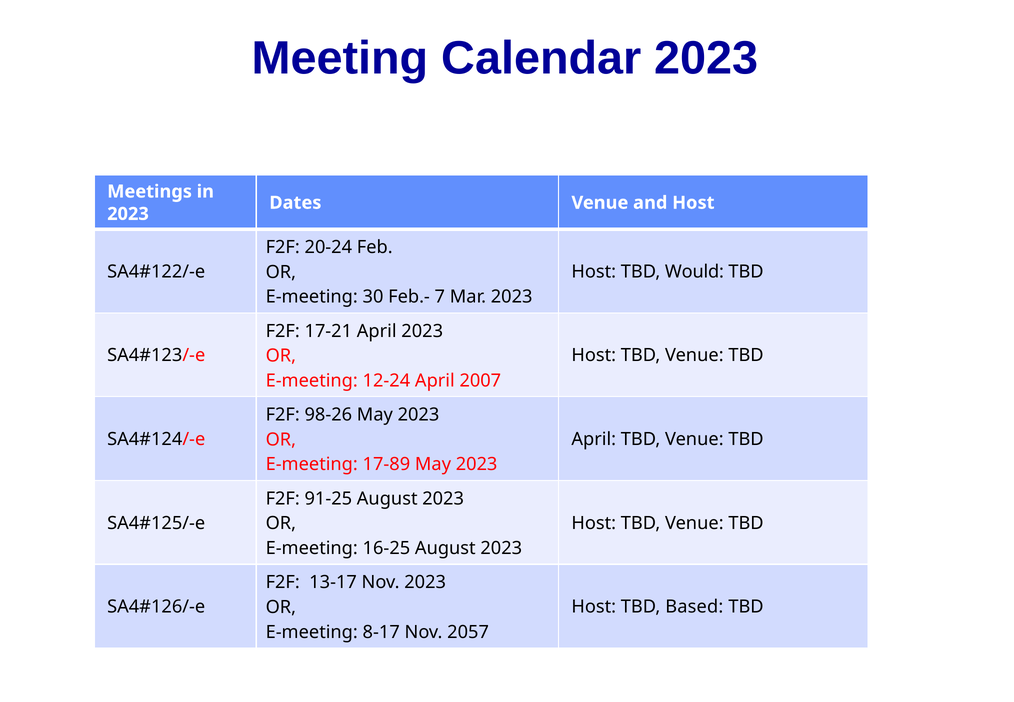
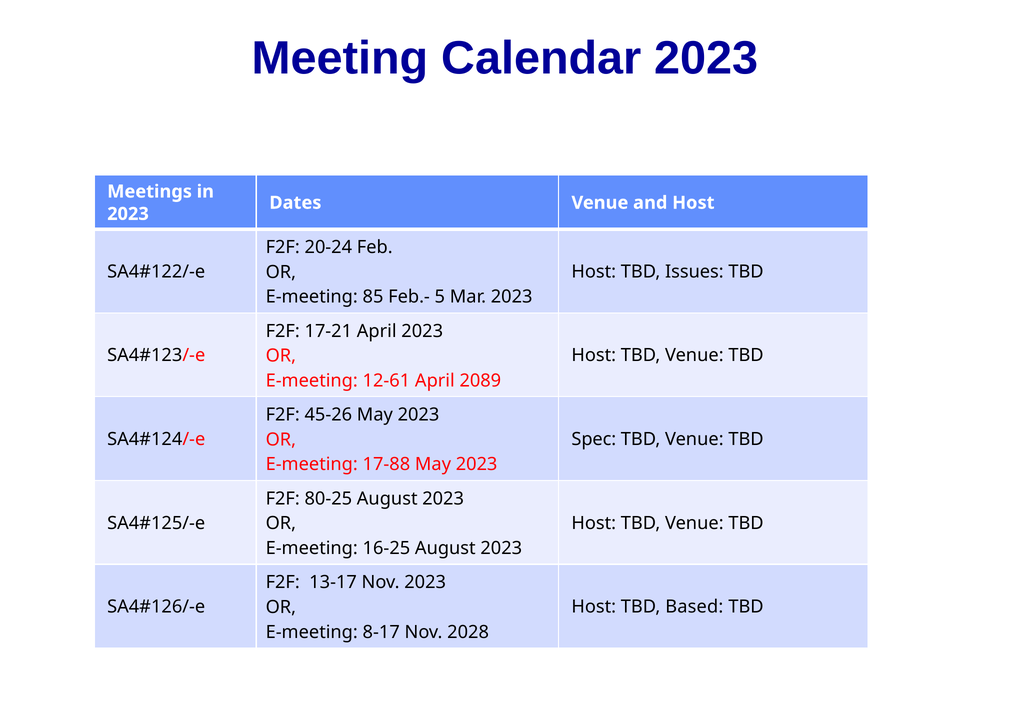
Would: Would -> Issues (694, 272)
30: 30 -> 85 (373, 297)
7: 7 -> 5 (440, 297)
12-24: 12-24 -> 12-61 (386, 381)
2007: 2007 -> 2089 (480, 381)
98-26: 98-26 -> 45-26 (328, 415)
April: April -> Spec (594, 439)
17-89: 17-89 -> 17-88 (386, 464)
91-25: 91-25 -> 80-25 (328, 499)
2057: 2057 -> 2028 (468, 632)
